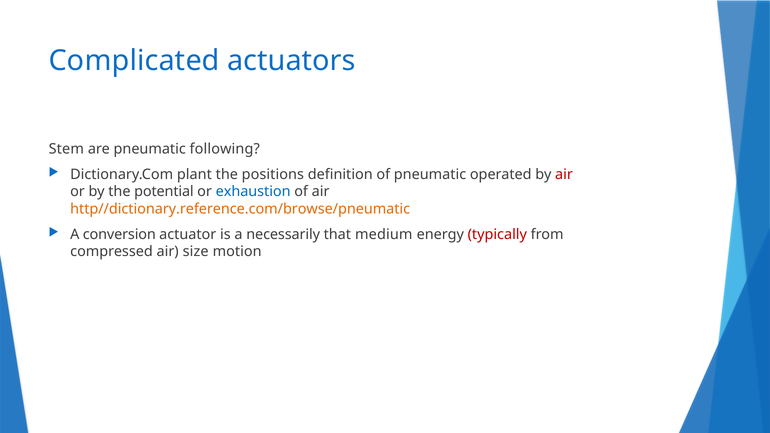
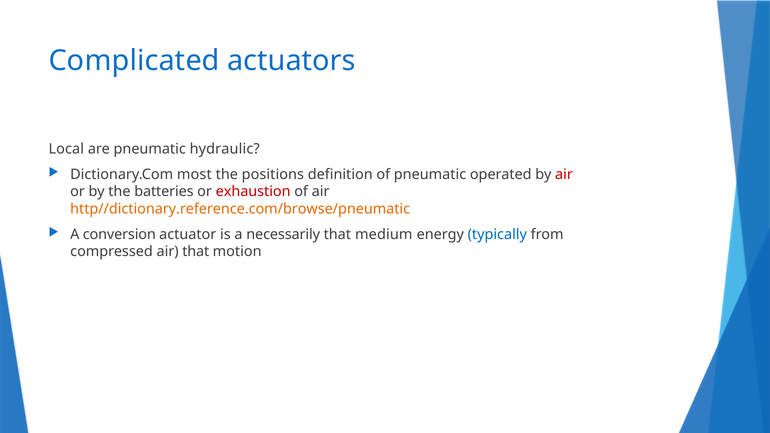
Stem: Stem -> Local (66, 149)
following: following -> hydraulic (225, 149)
plant: plant -> most (194, 174)
potential: potential -> batteries (164, 192)
exhaustion colour: blue -> red (253, 192)
typically colour: red -> blue (497, 234)
air size: size -> that (196, 252)
